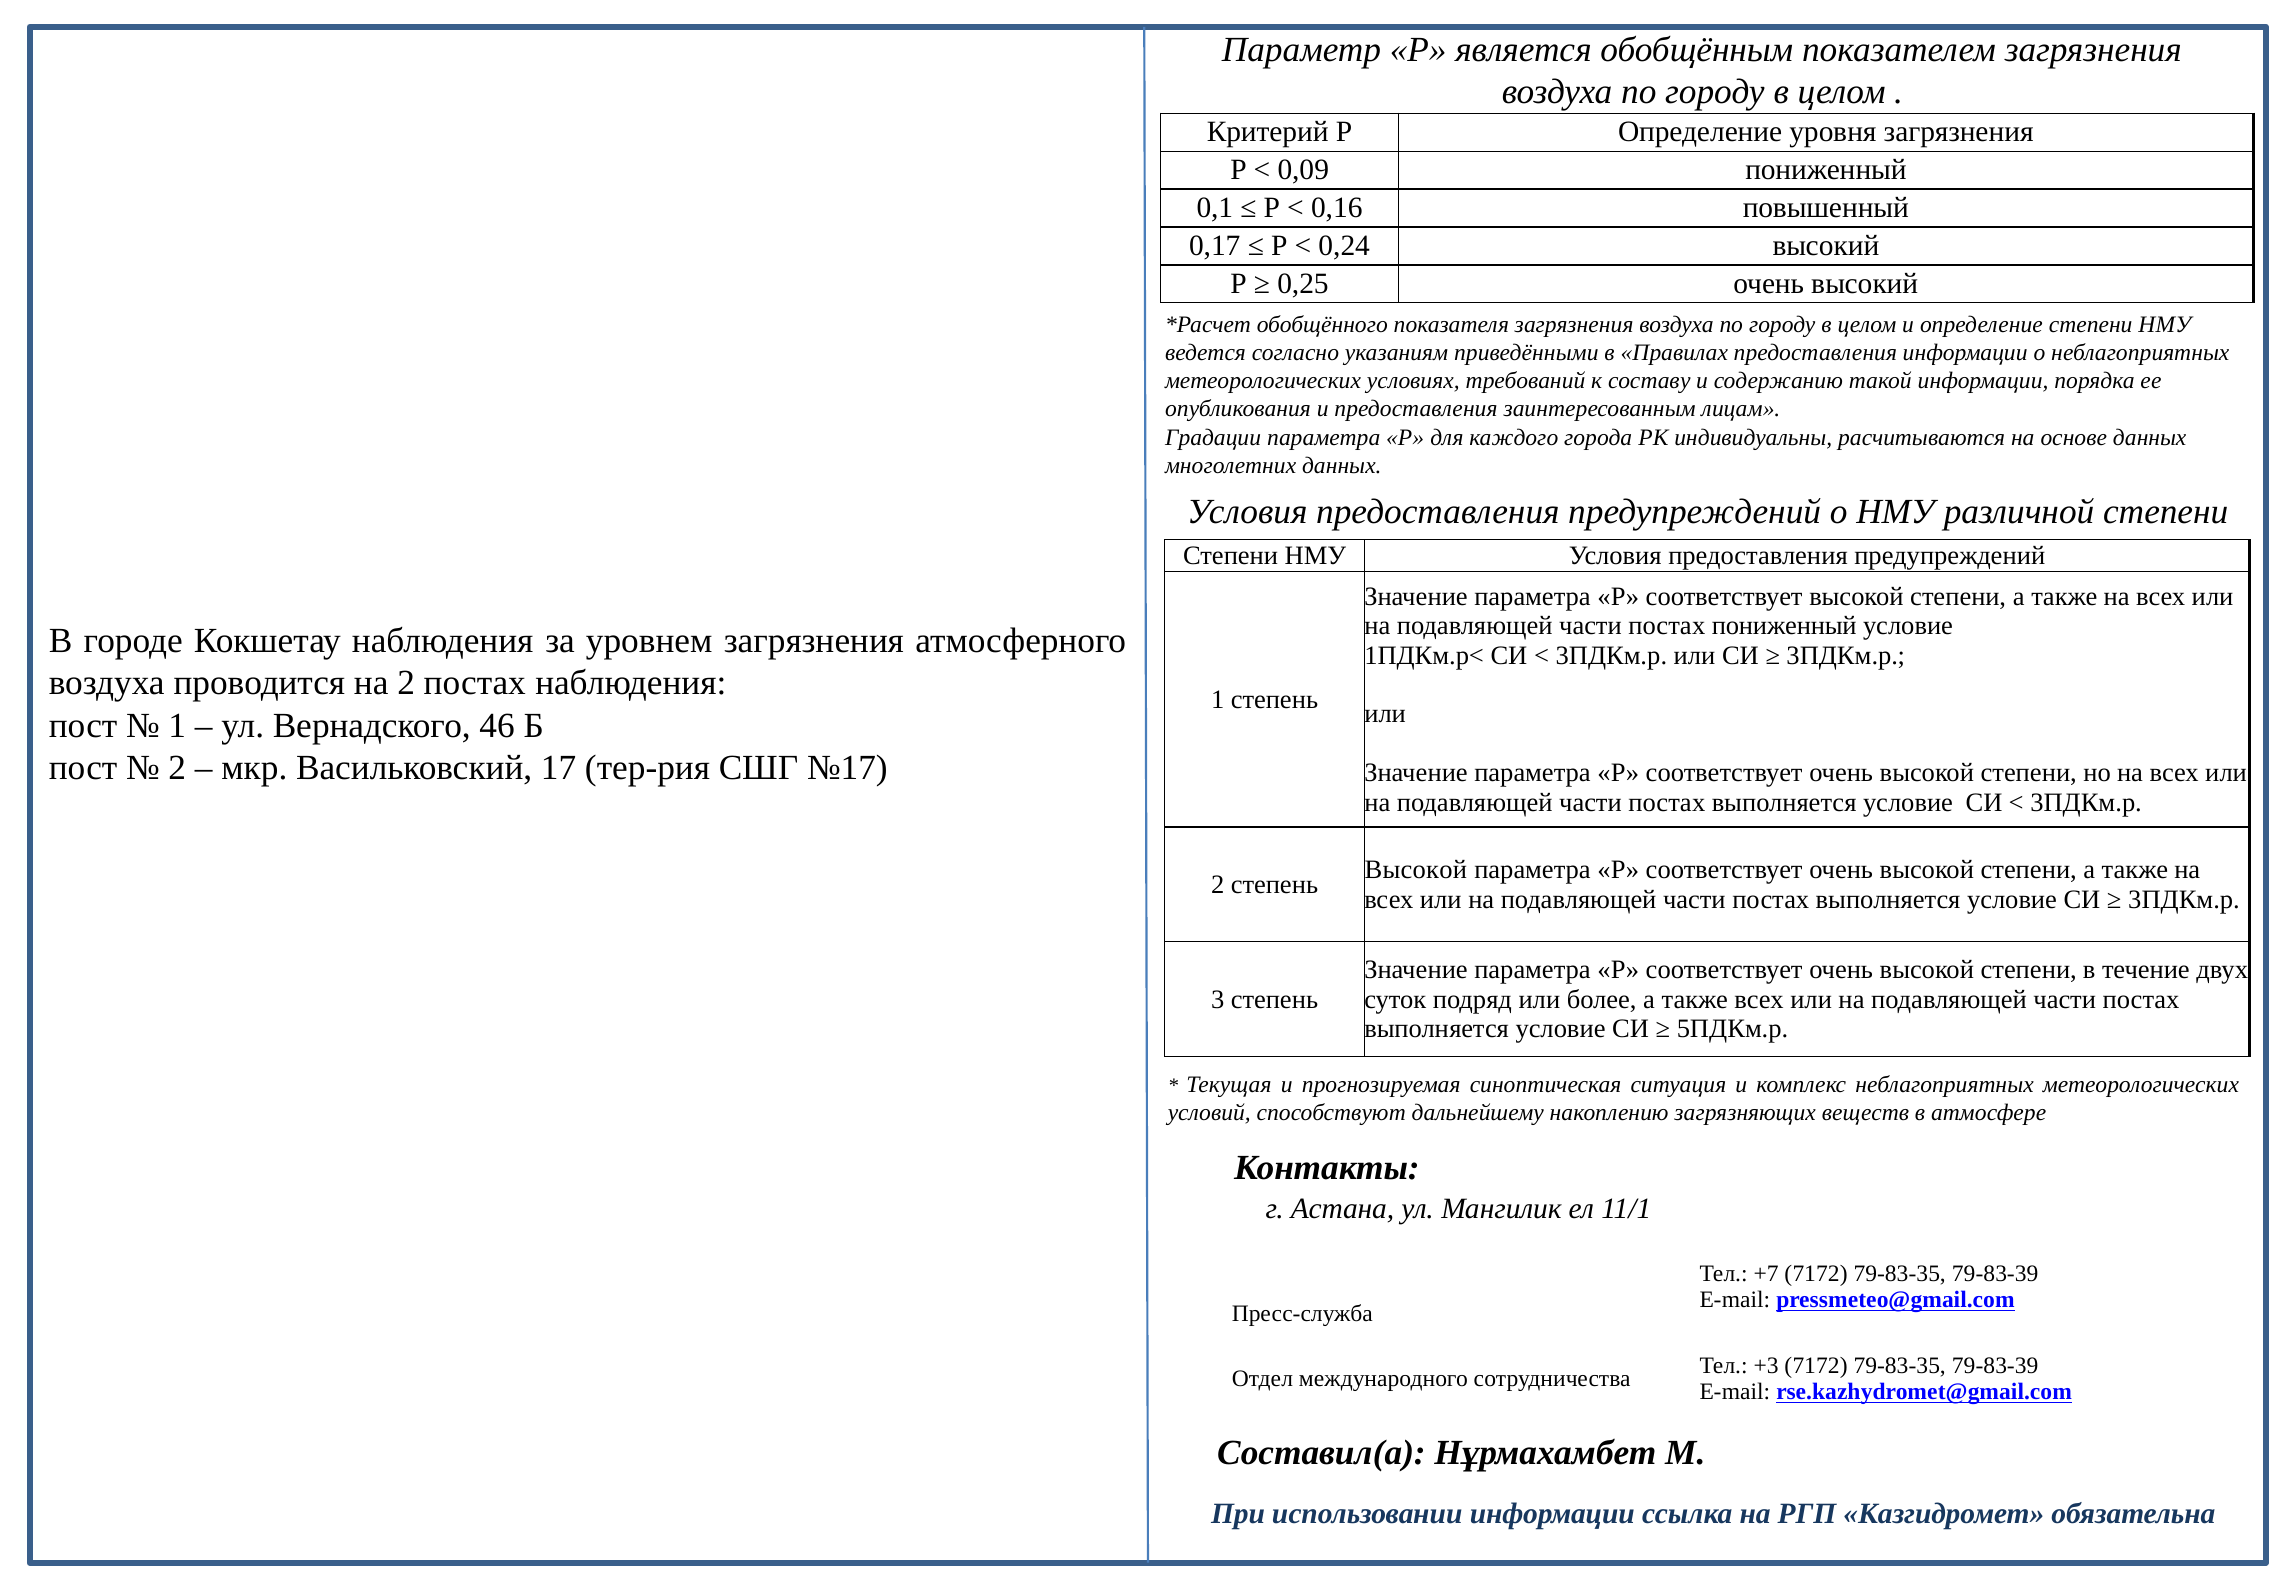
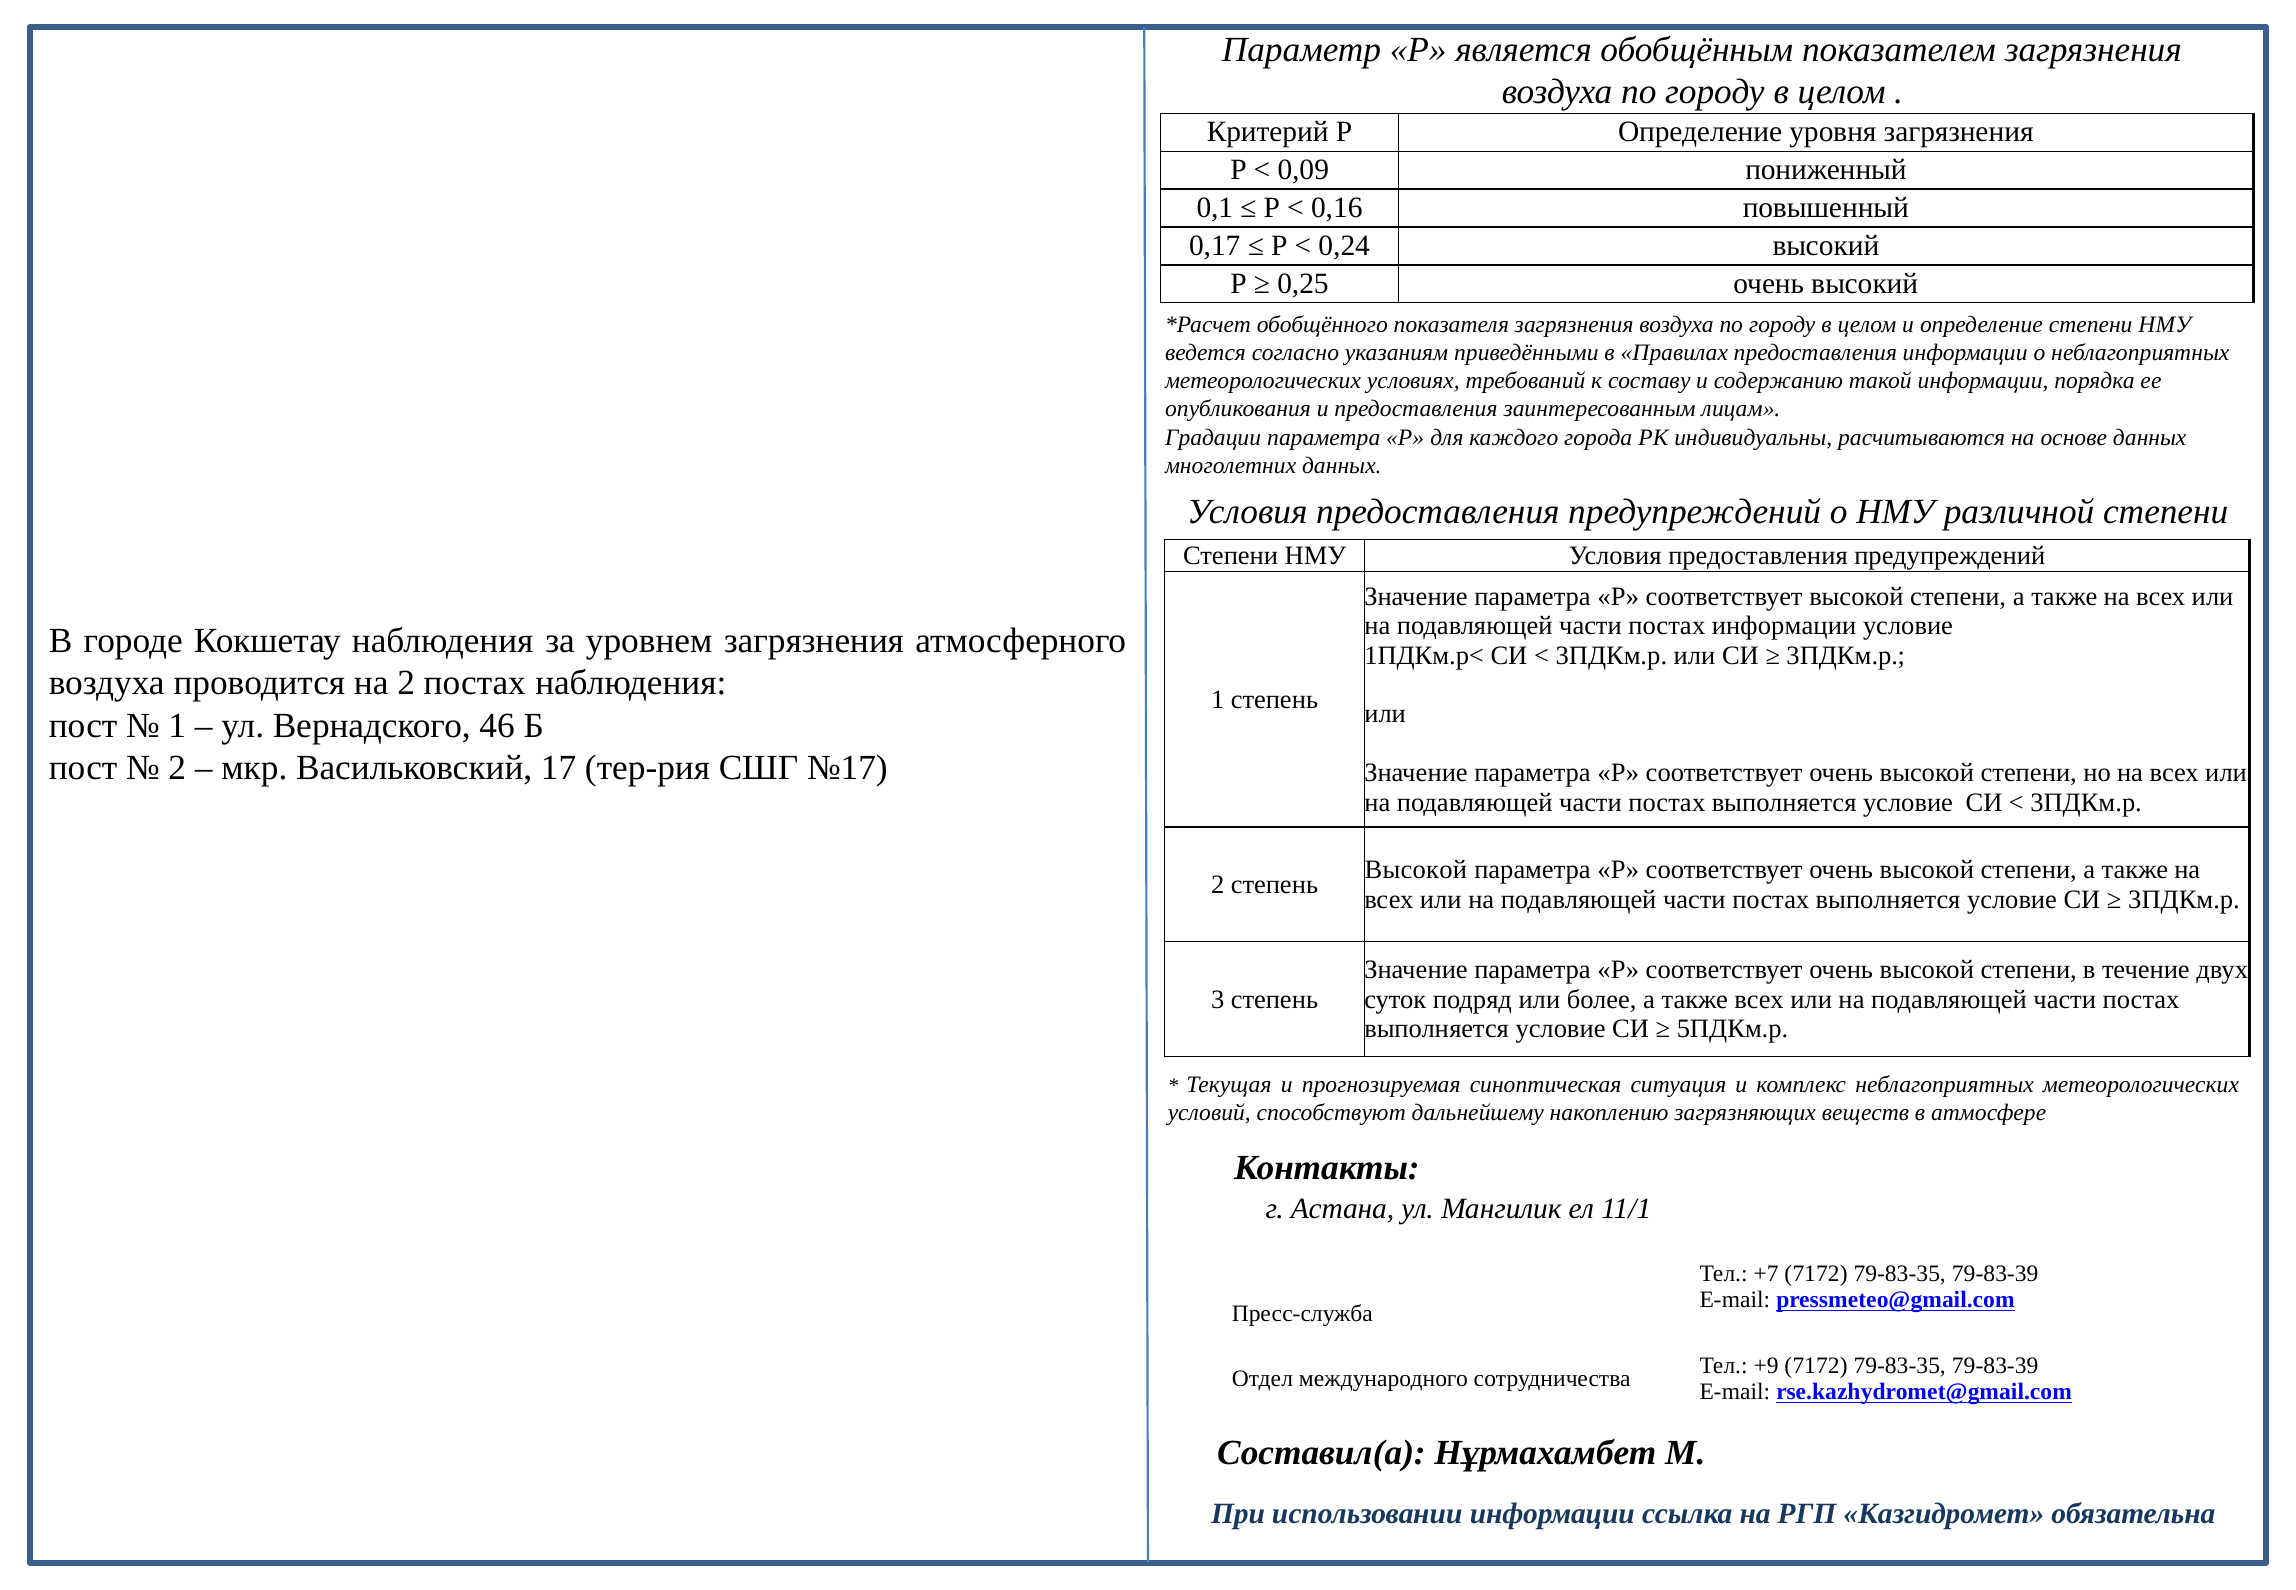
постах пониженный: пониженный -> информации (1784, 626)
+3: +3 -> +9 (1766, 1365)
